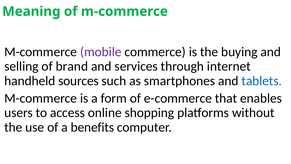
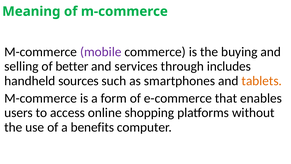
brand: brand -> better (72, 66)
internet: internet -> includes (229, 66)
tablets colour: blue -> orange (262, 81)
